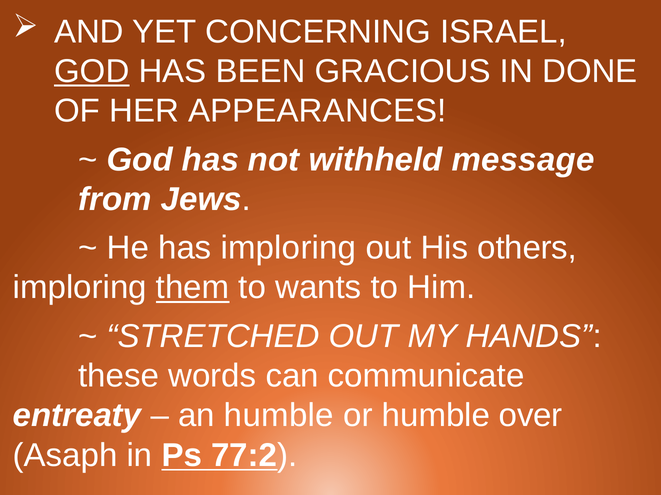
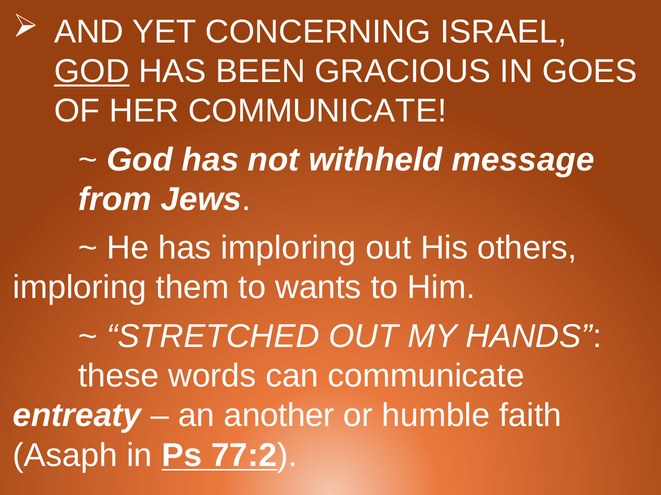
DONE: DONE -> GOES (590, 71)
HER APPEARANCES: APPEARANCES -> COMMUNICATE (317, 111)
them underline: present -> none (193, 288)
an humble: humble -> another (279, 416)
over: over -> faith (530, 416)
